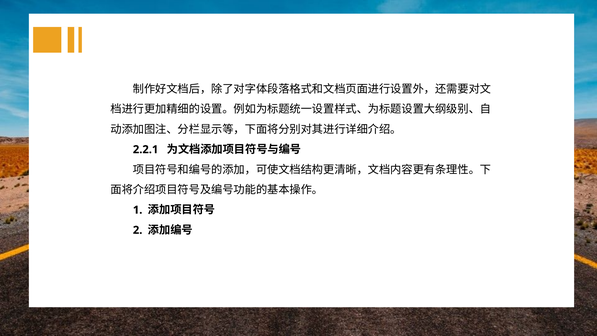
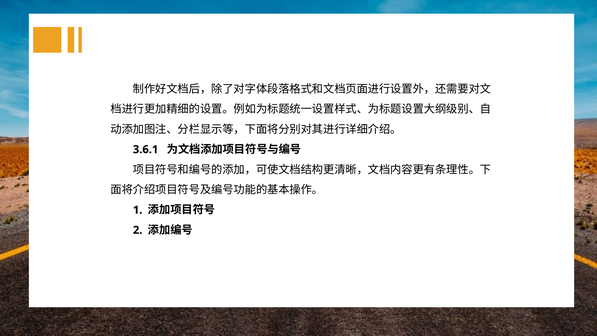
2.2.1: 2.2.1 -> 3.6.1 (146, 149)
